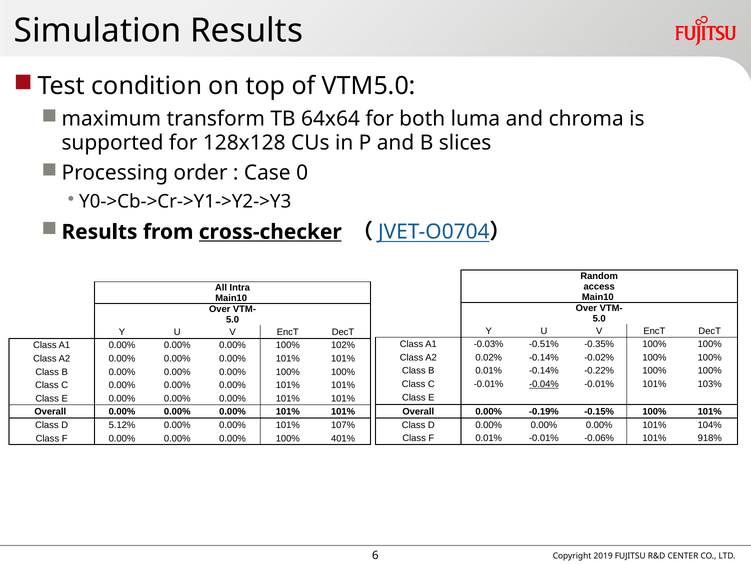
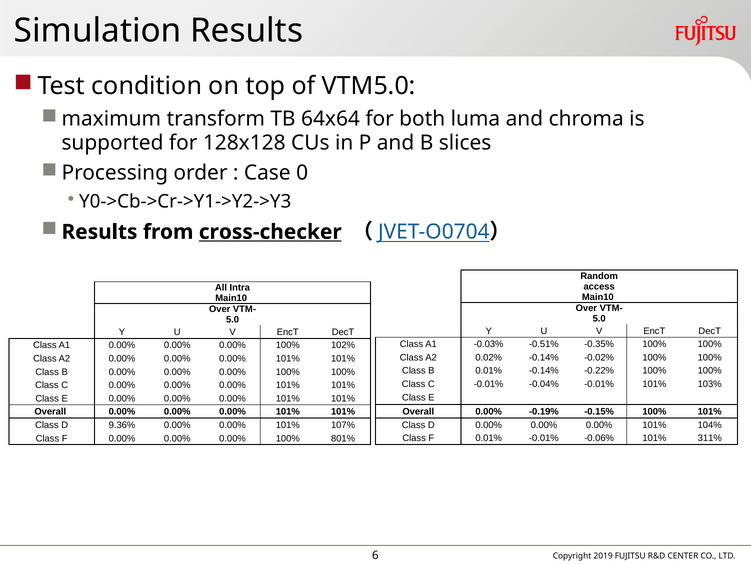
-0.04% underline: present -> none (544, 384)
5.12%: 5.12% -> 9.36% (122, 425)
918%: 918% -> 311% (710, 438)
401%: 401% -> 801% (343, 438)
